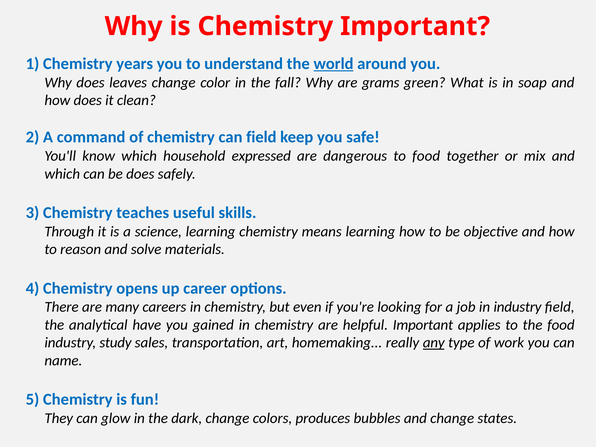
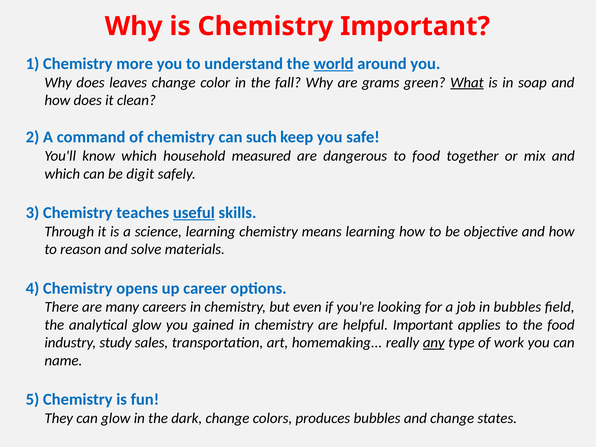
years: years -> more (135, 64)
What underline: none -> present (467, 82)
can field: field -> such (261, 137)
expressed: expressed -> measured (261, 156)
be does: does -> digit (140, 174)
useful underline: none -> present (194, 213)
in industry: industry -> bubbles (517, 307)
analytical have: have -> glow (147, 325)
